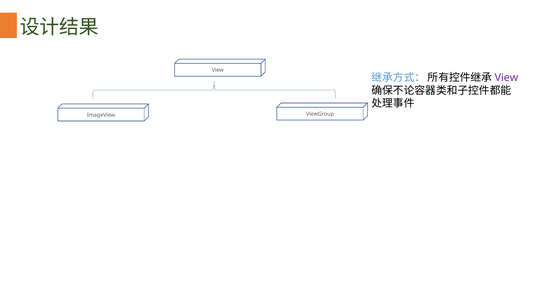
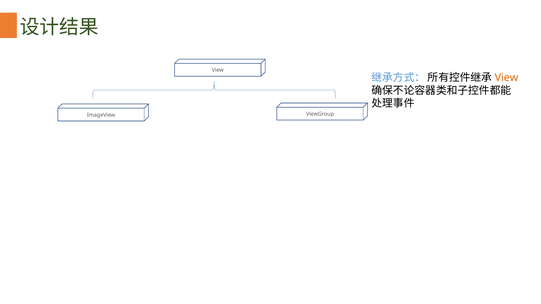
View colour: purple -> orange (506, 78)
